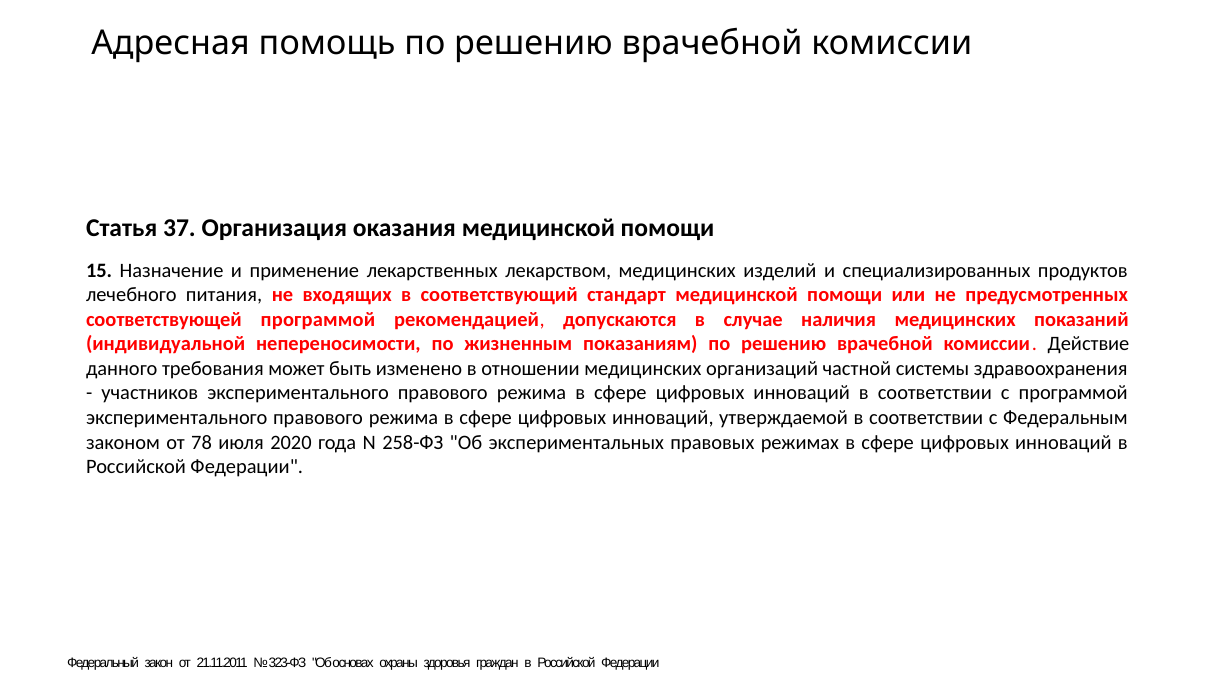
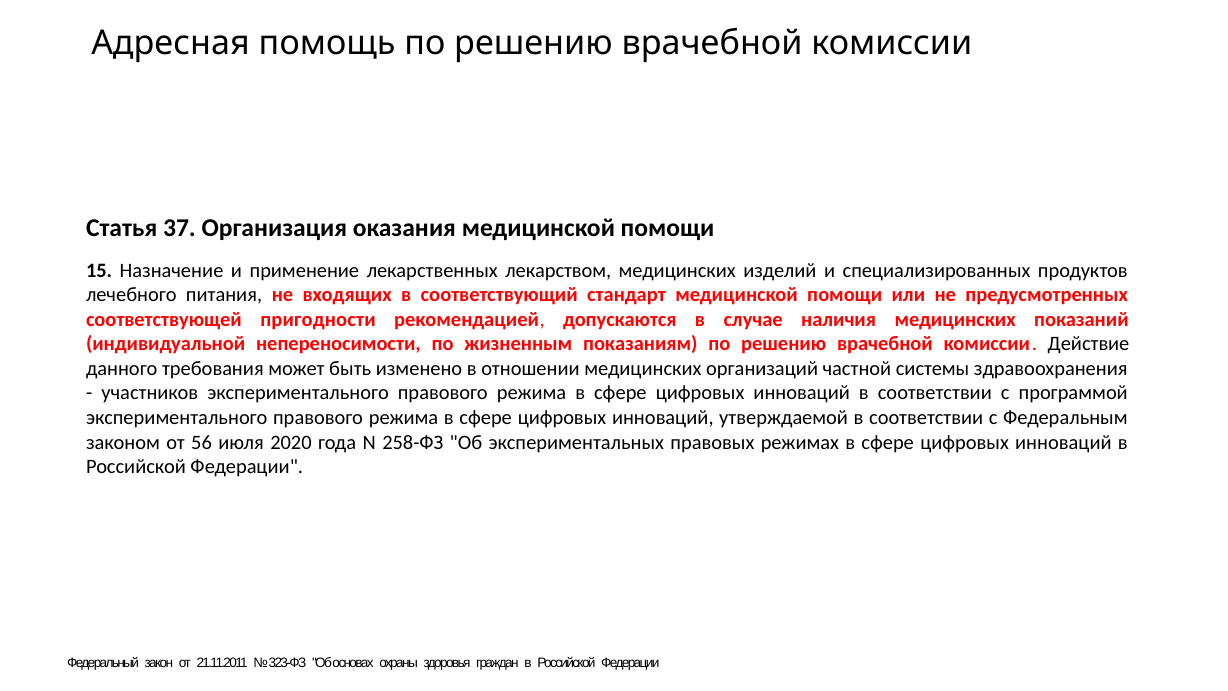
соответствующей программой: программой -> пригодности (318, 319)
78: 78 -> 56 (202, 442)
